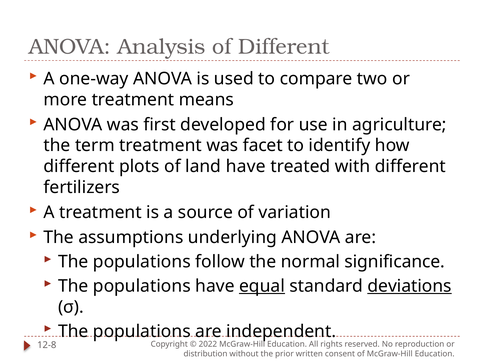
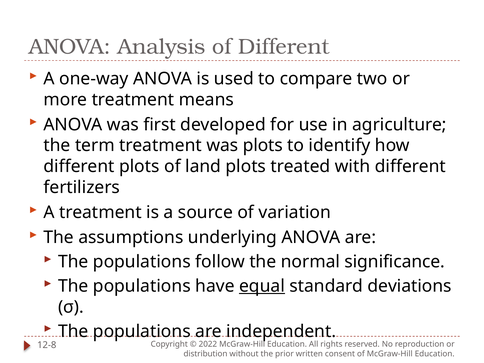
was facet: facet -> plots (263, 146)
land have: have -> plots (246, 167)
deviations underline: present -> none (410, 286)
